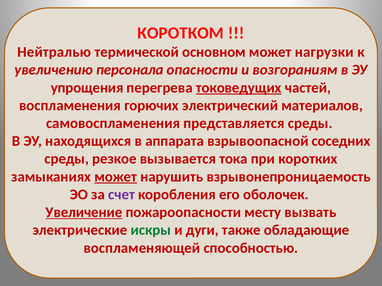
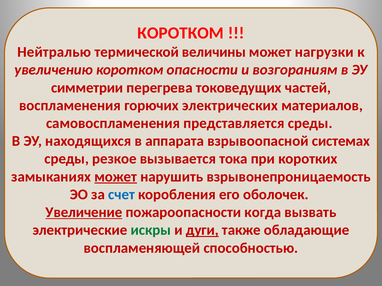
основном: основном -> величины (214, 52)
увеличению персонала: персонала -> коротком (130, 70)
упрощения: упрощения -> симметрии (87, 88)
токоведущих underline: present -> none (239, 88)
электрический: электрический -> электрических (230, 106)
соседних: соседних -> системах (341, 141)
счет colour: purple -> blue (121, 195)
месту: месту -> когда (263, 213)
дуги underline: none -> present (202, 230)
